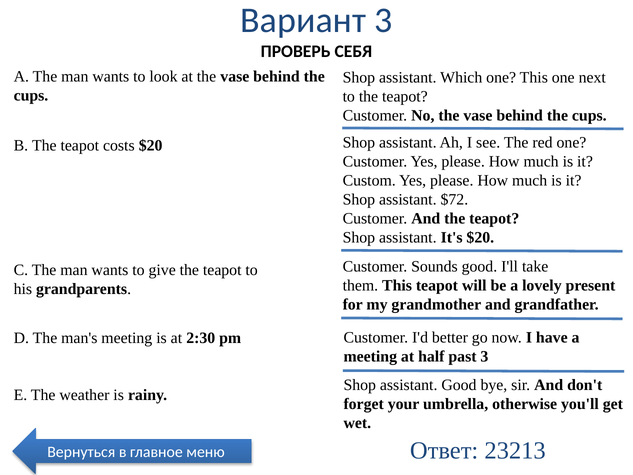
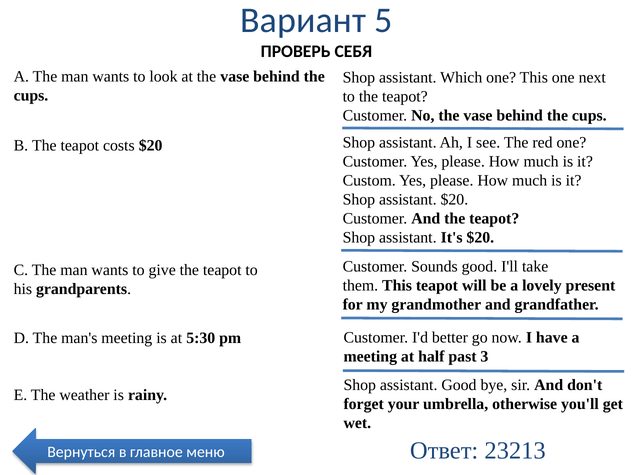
Вариант 3: 3 -> 5 (383, 20)
assistant $72: $72 -> $20 (454, 199)
2:30: 2:30 -> 5:30 (201, 338)
